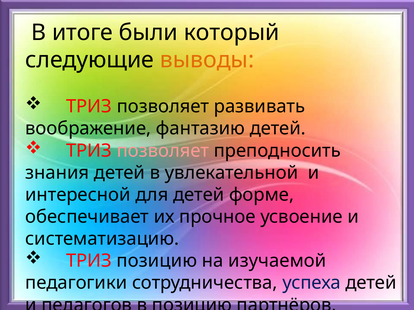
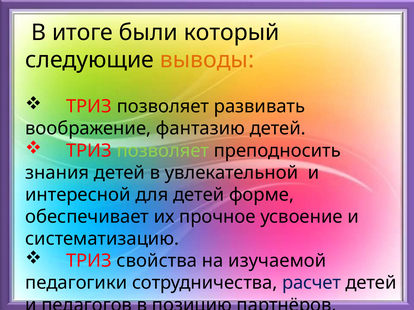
позволяет colour: pink -> light green (163, 151)
ТРИЗ позицию: позицию -> свойства (157, 261)
сотрудничества успеха: успеха -> расчет (312, 283)
